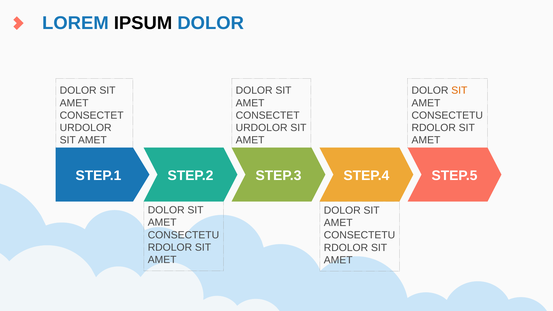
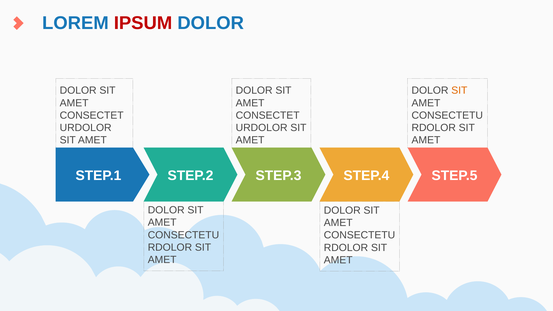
IPSUM colour: black -> red (143, 23)
